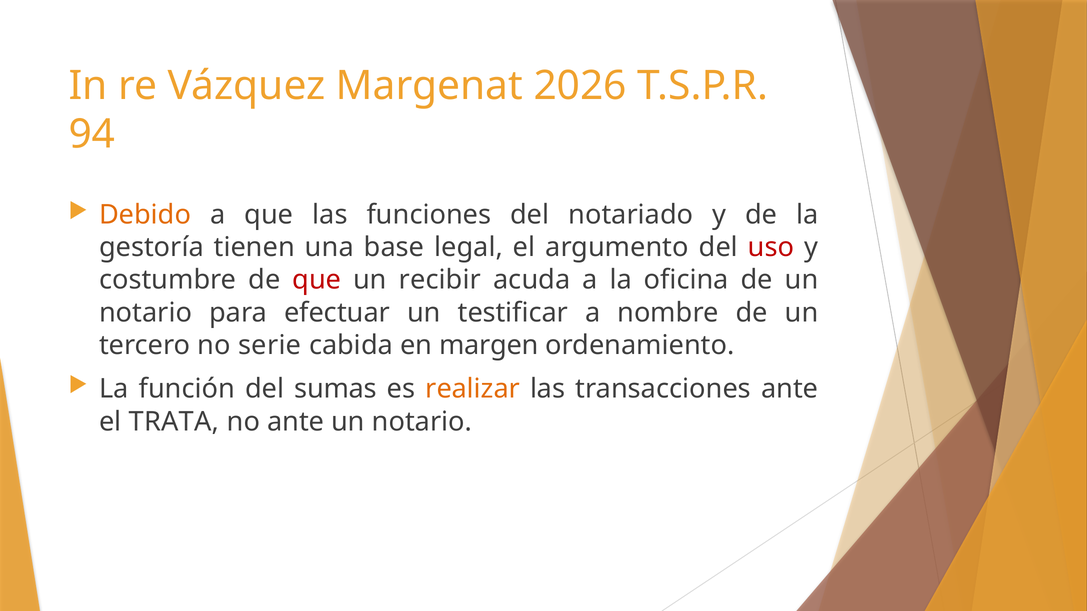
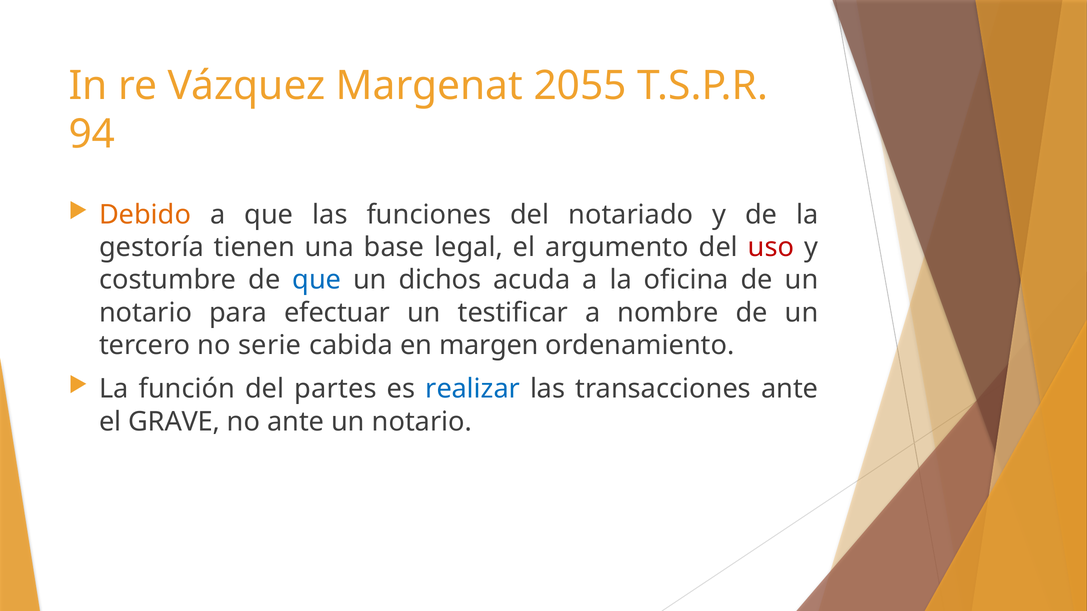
2026: 2026 -> 2055 (580, 86)
que colour: red -> blue (317, 280)
recibir: recibir -> dichos (440, 280)
sumas: sumas -> partes (335, 389)
realizar colour: orange -> blue (473, 389)
TRATA: TRATA -> GRAVE (174, 422)
